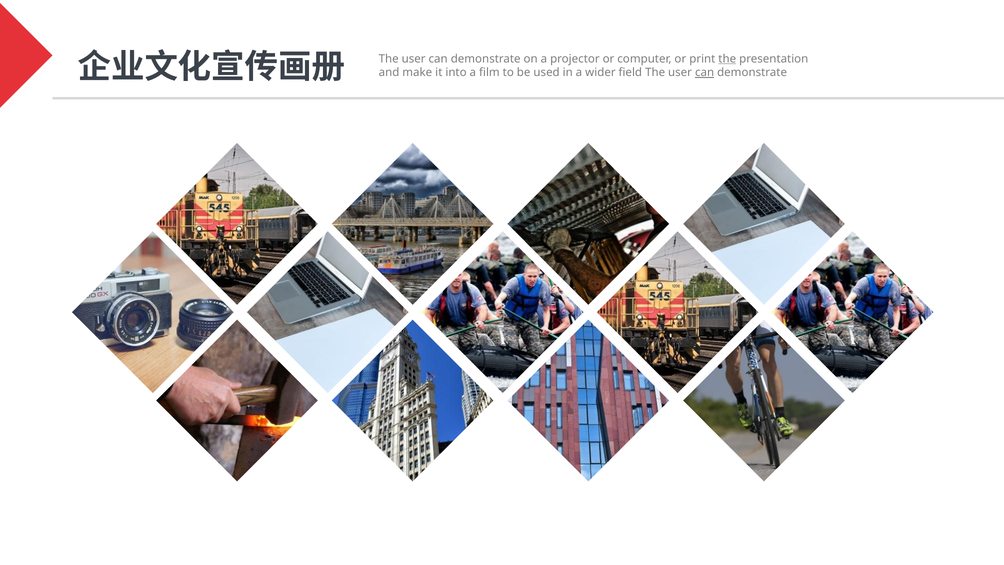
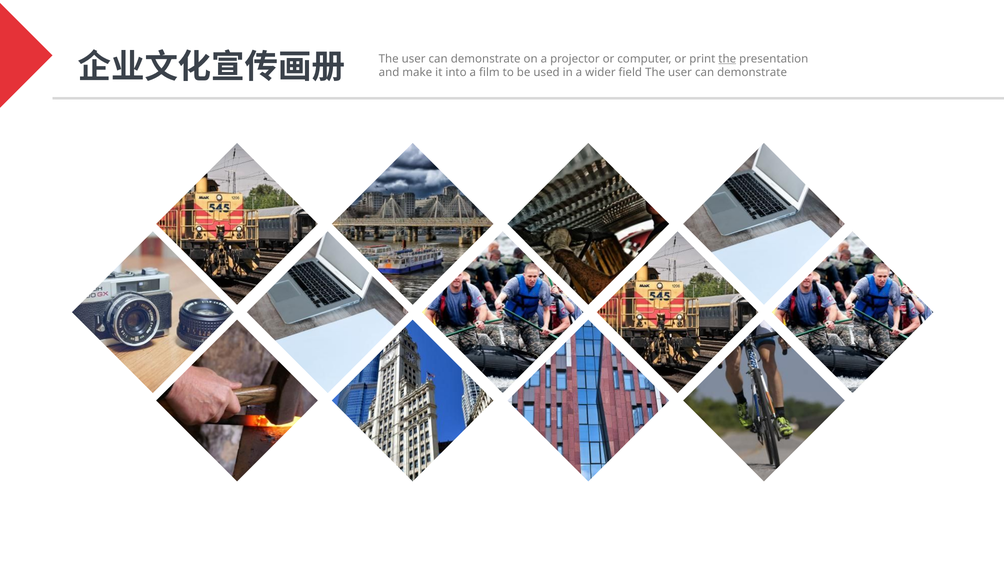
can underline: present -> none (705, 73)
